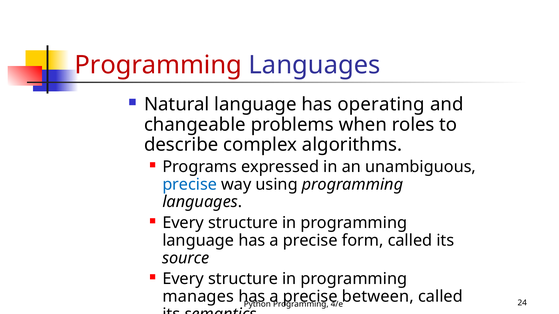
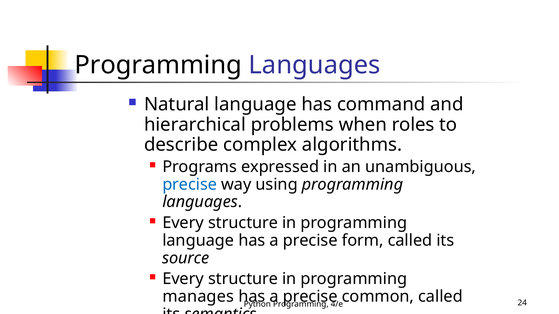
Programming colour: red -> black (158, 65)
operating: operating -> command (381, 105)
changeable: changeable -> hierarchical (195, 125)
between: between -> common (378, 297)
